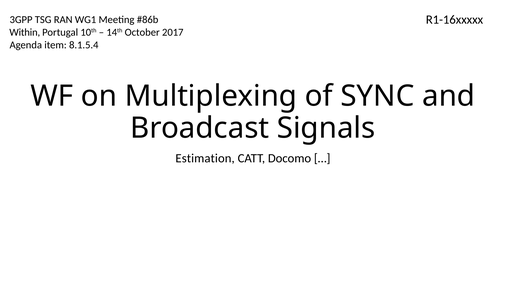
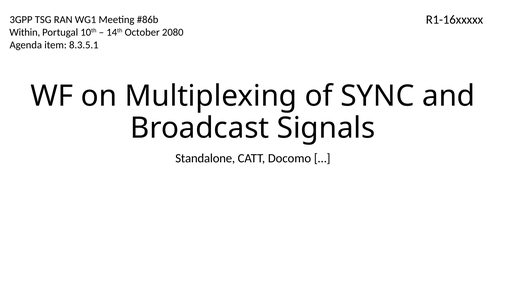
2017: 2017 -> 2080 (173, 32)
8.1.5.4: 8.1.5.4 -> 8.3.5.1 (84, 45)
Estimation: Estimation -> Standalone (205, 158)
